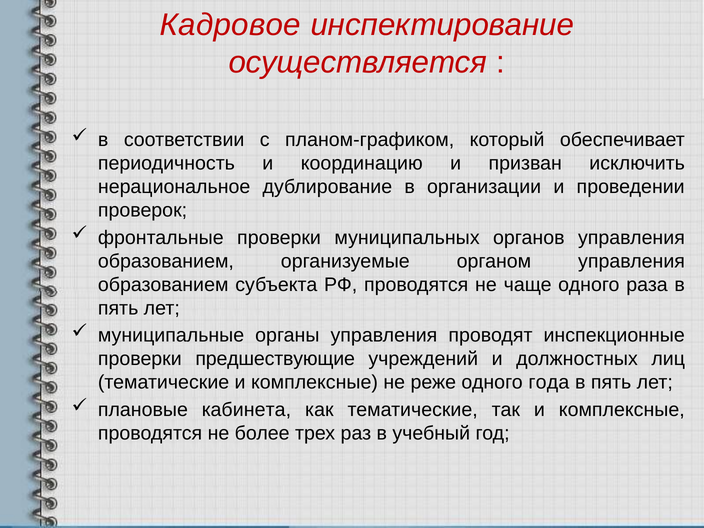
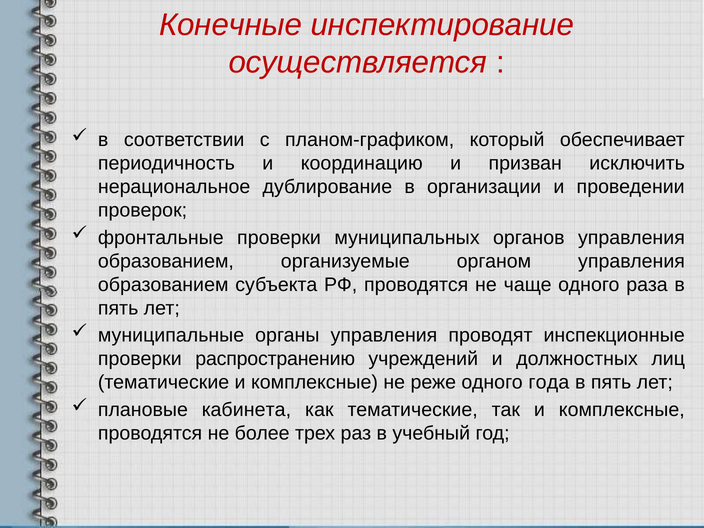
Кадровое: Кадровое -> Конечные (231, 25)
предшествующие: предшествующие -> распространению (275, 359)
